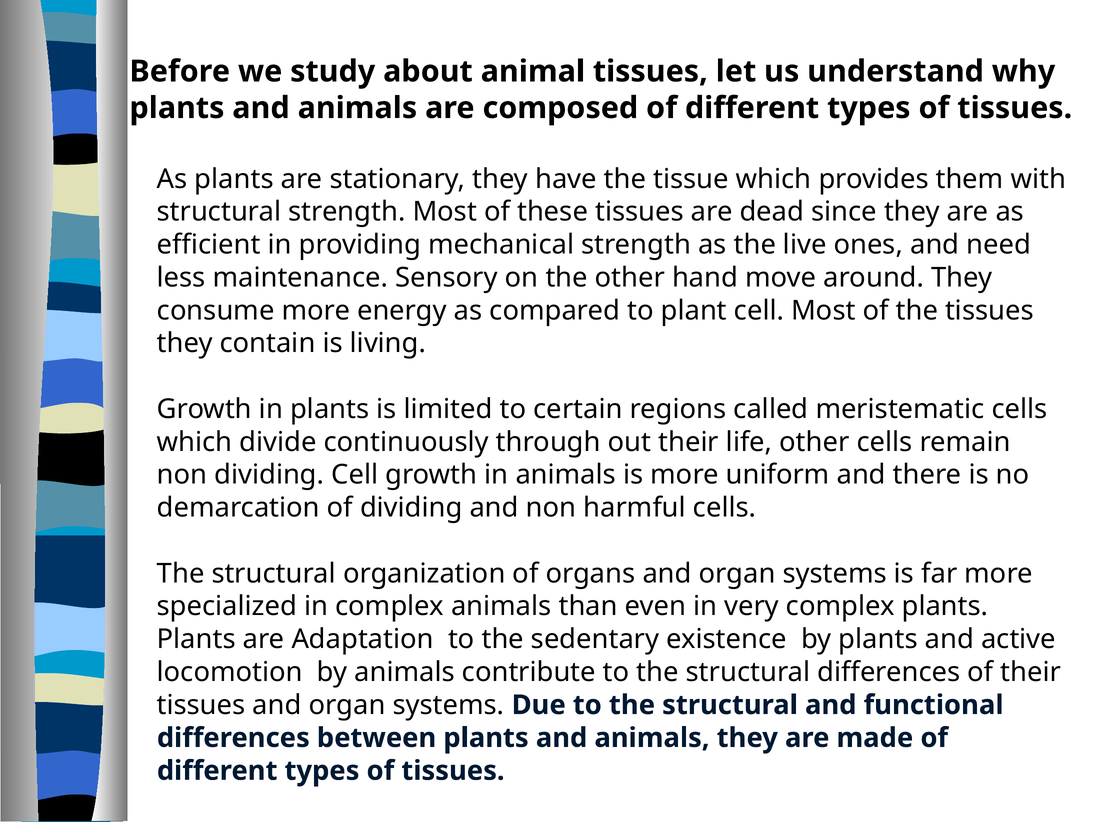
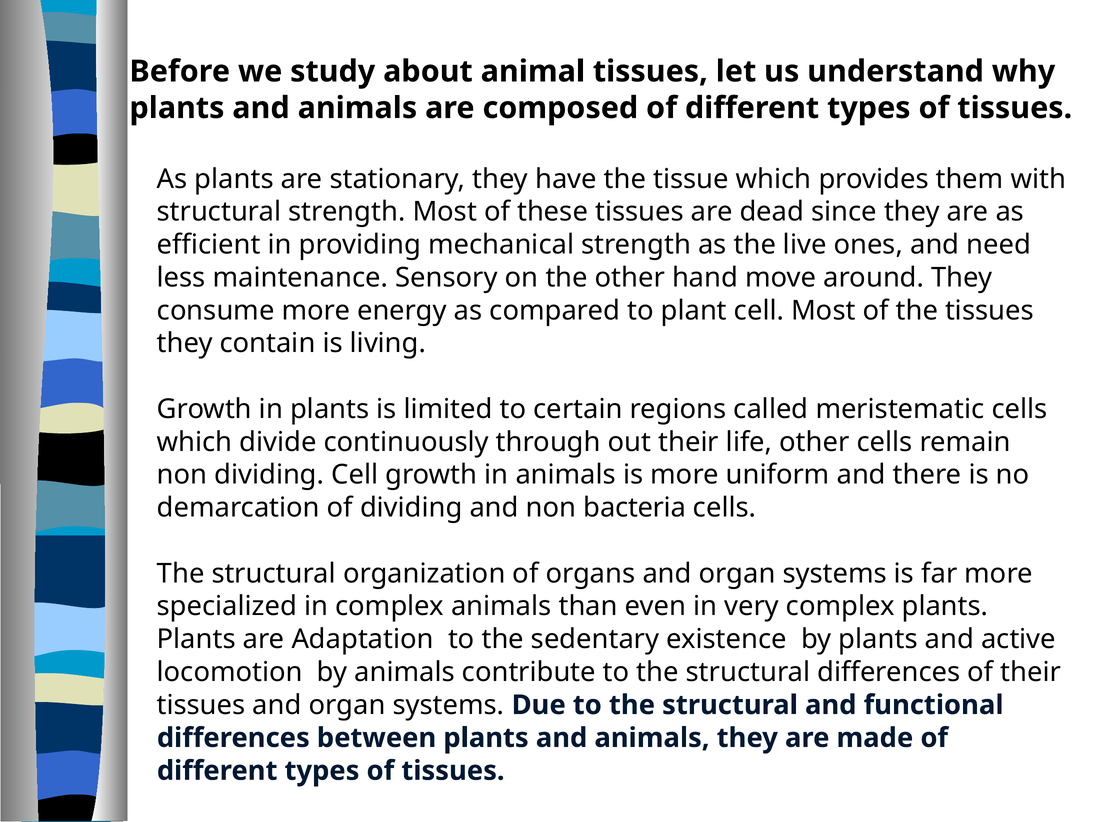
harmful: harmful -> bacteria (635, 508)
